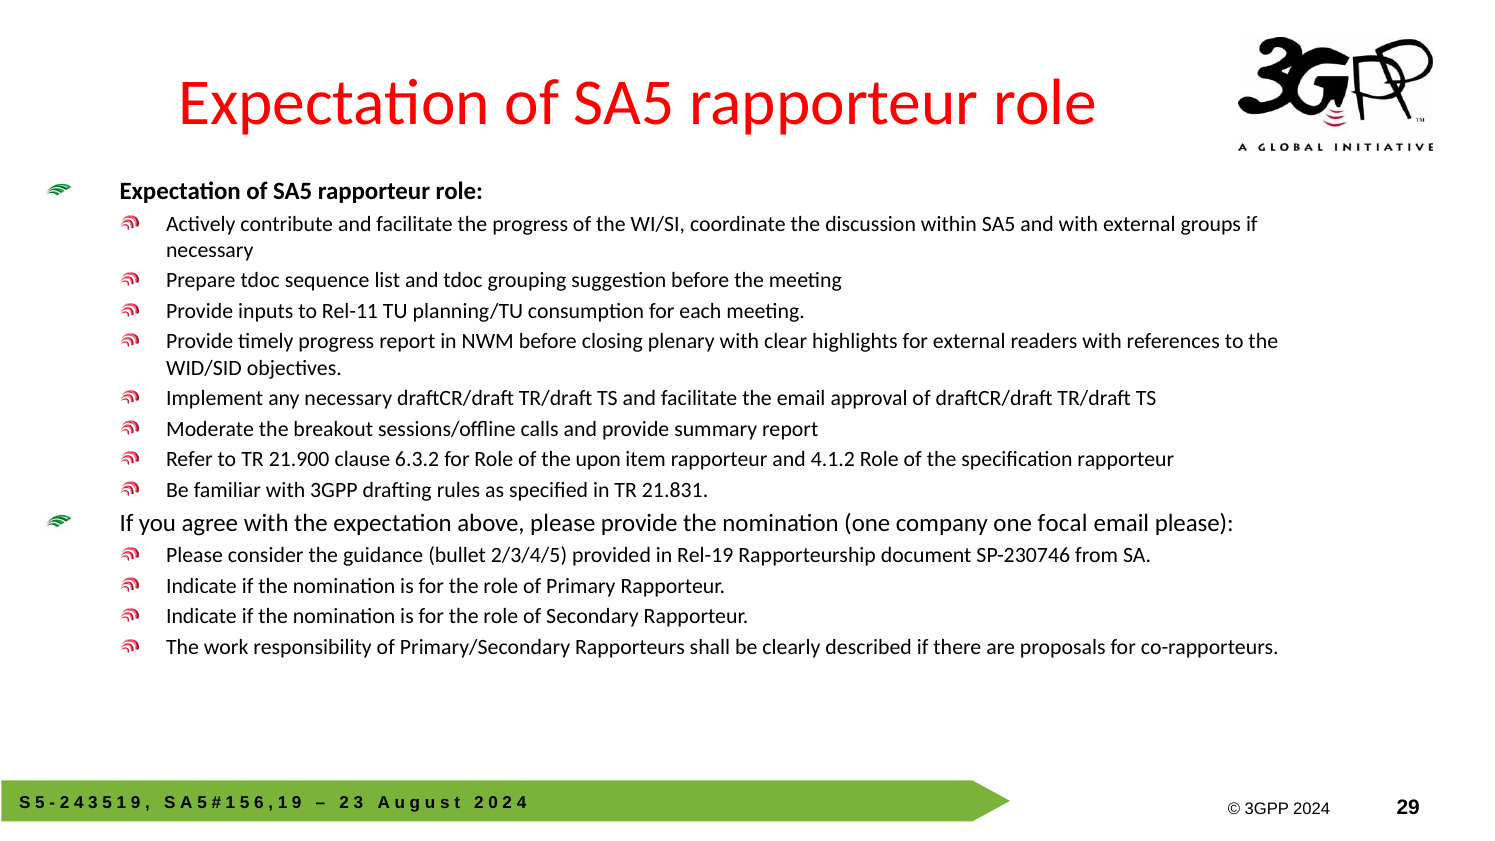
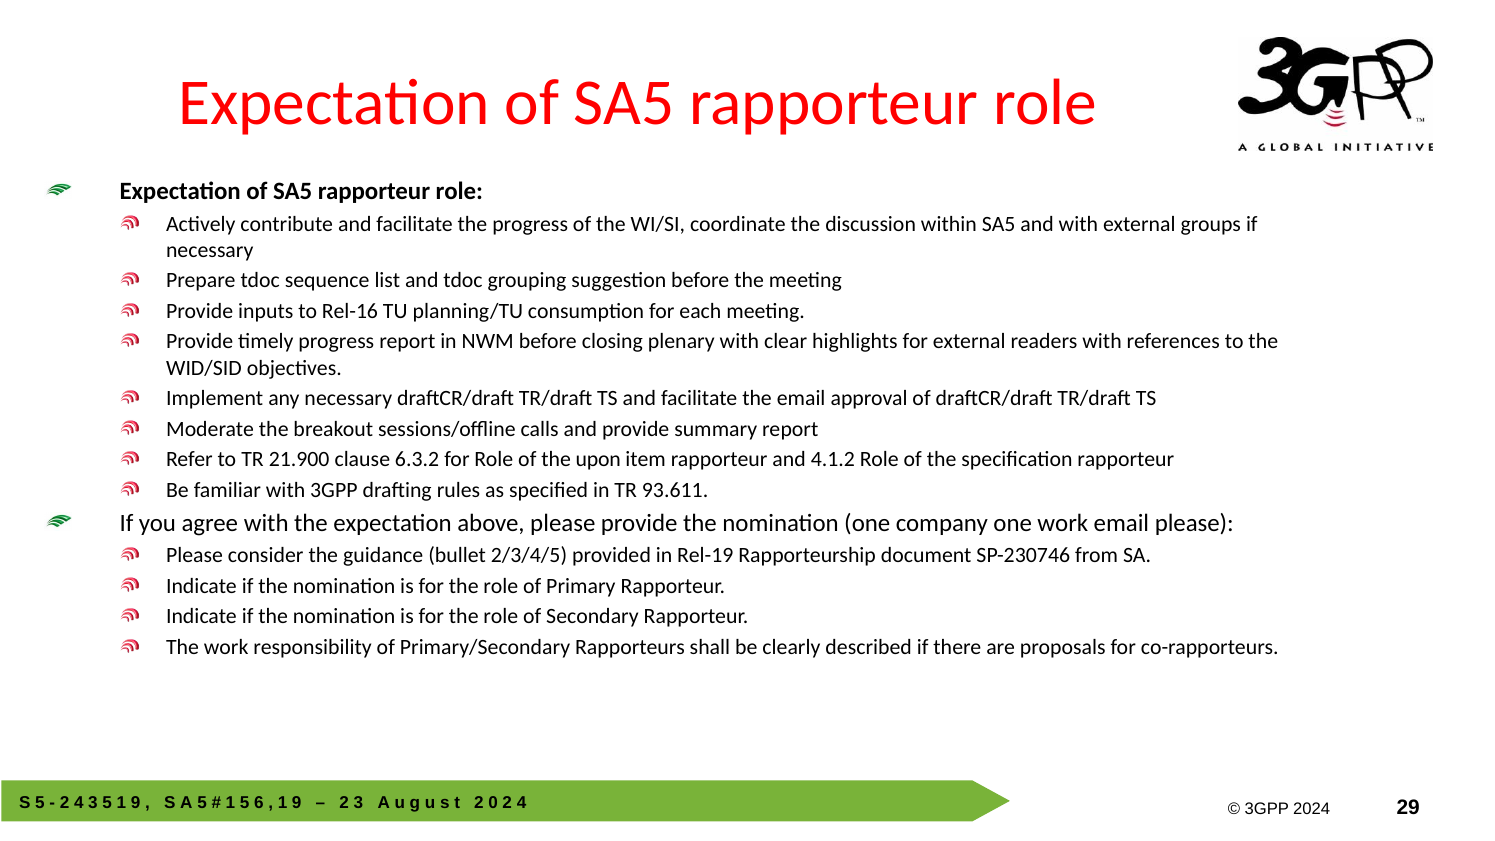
Rel-11: Rel-11 -> Rel-16 (350, 311)
21.831: 21.831 -> 93.611 (675, 490)
one focal: focal -> work (1063, 523)
